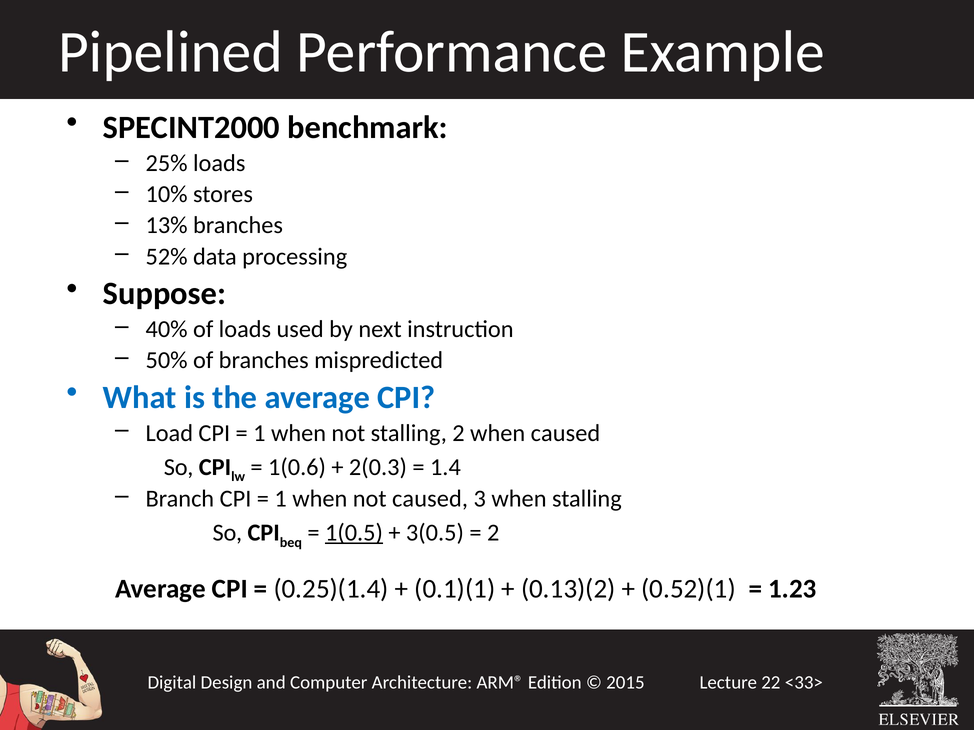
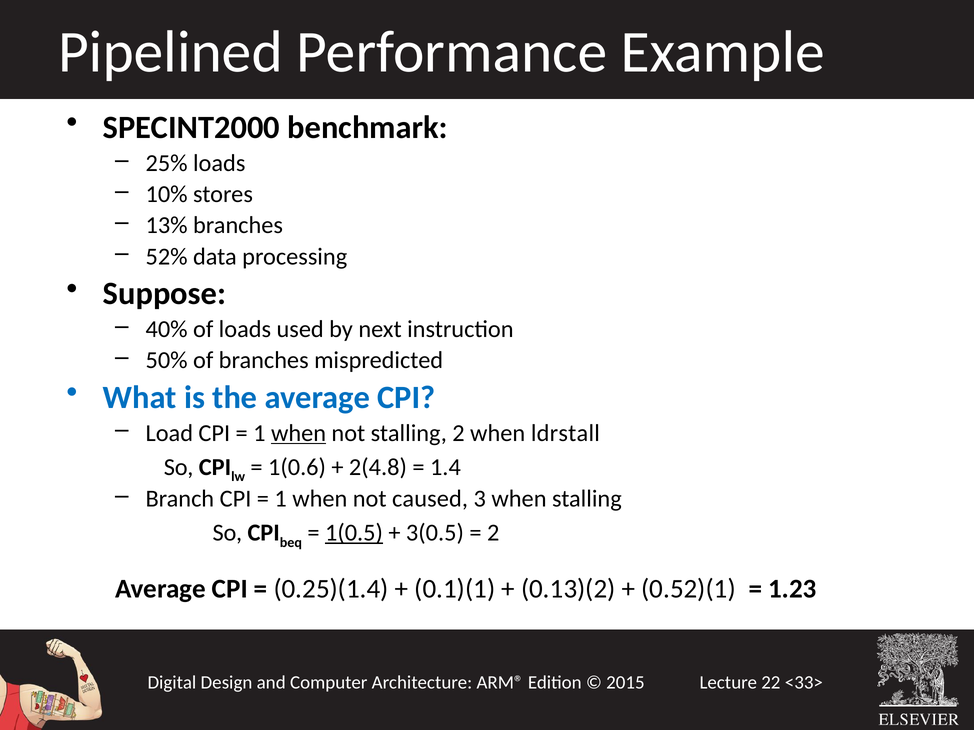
when underline: none -> present (299, 433)
when caused: caused -> ldrstall (565, 433)
2(0.3: 2(0.3 -> 2(4.8 (378, 467)
